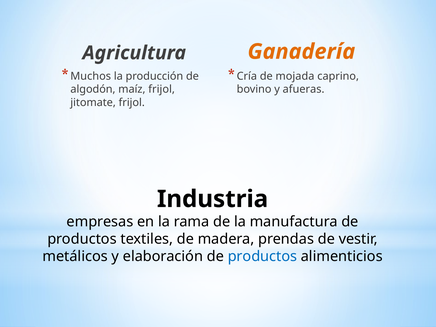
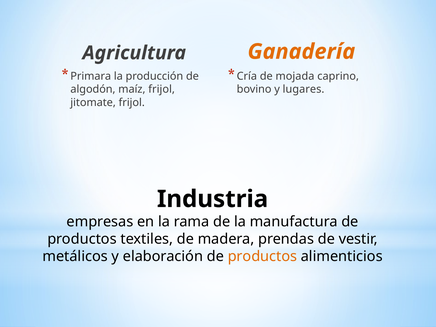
Muchos: Muchos -> Primara (91, 76)
afueras: afueras -> lugares (304, 89)
productos colour: blue -> orange (262, 257)
